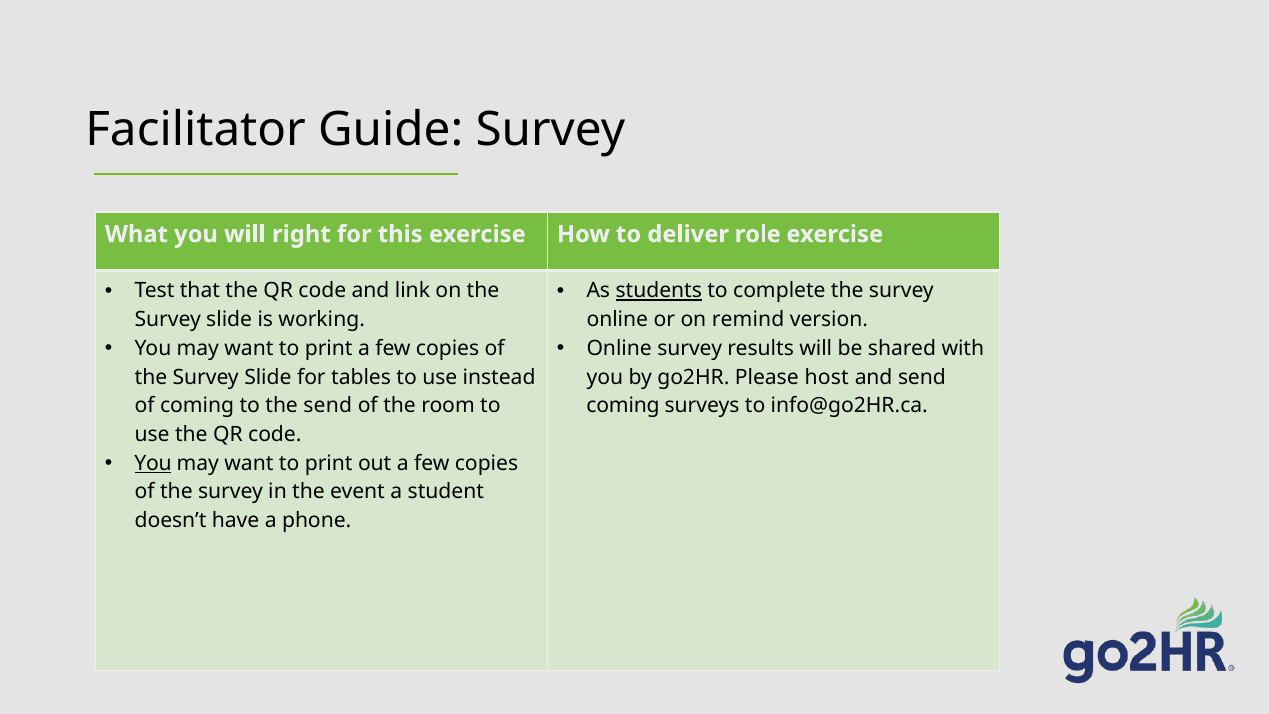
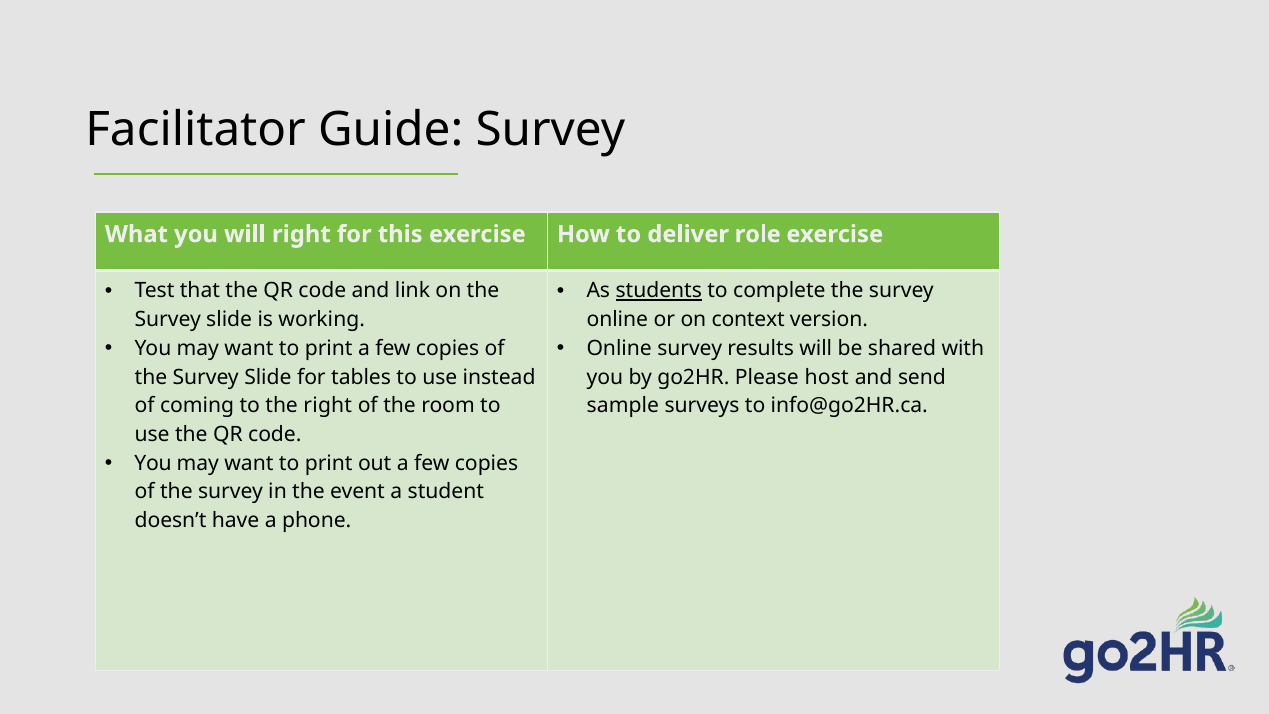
remind: remind -> context (748, 320)
the send: send -> right (328, 406)
coming: coming -> sample (623, 406)
You underline: present -> none (153, 463)
